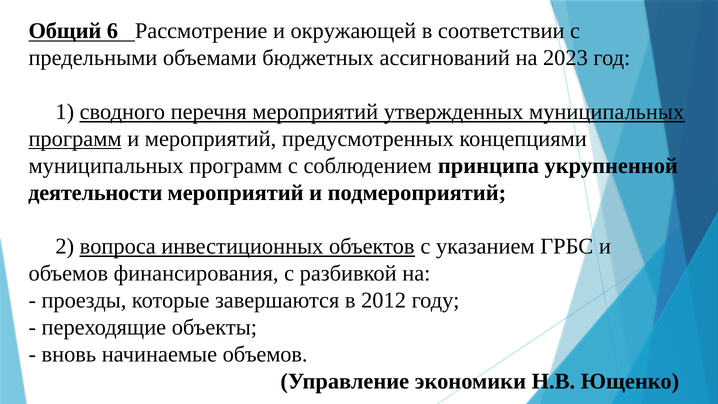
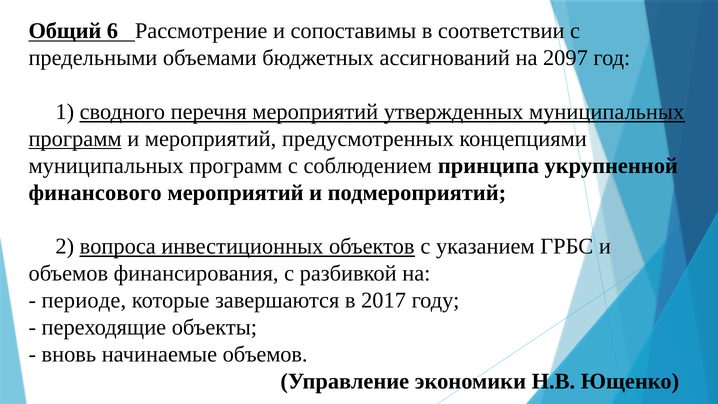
окружающей: окружающей -> сопоставимы (353, 31)
2023: 2023 -> 2097 (565, 58)
деятельности: деятельности -> финансового (95, 193)
проезды: проезды -> периоде (84, 300)
2012: 2012 -> 2017 (384, 300)
